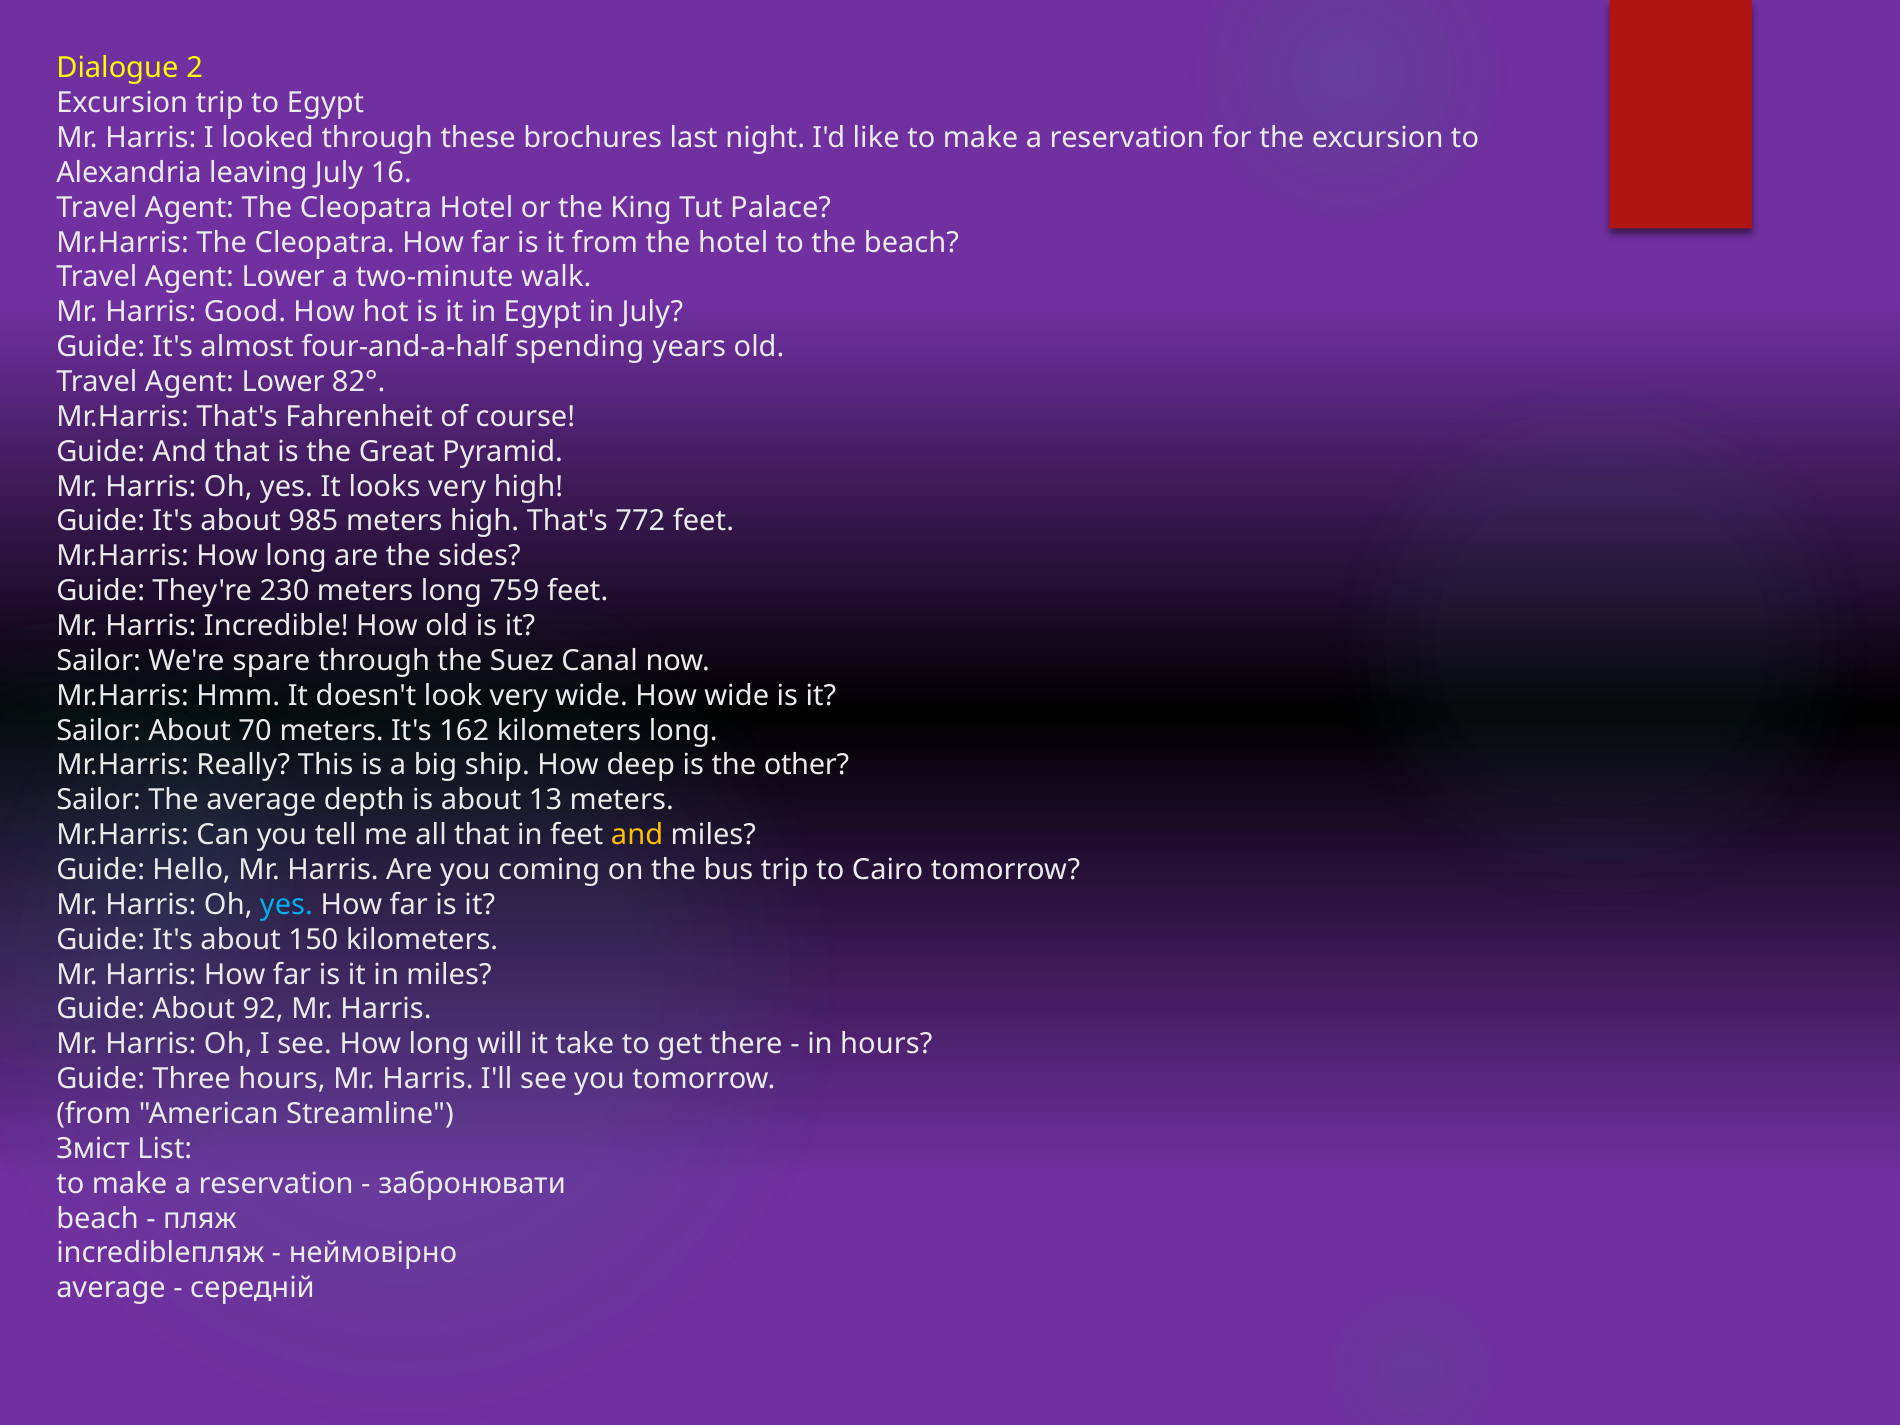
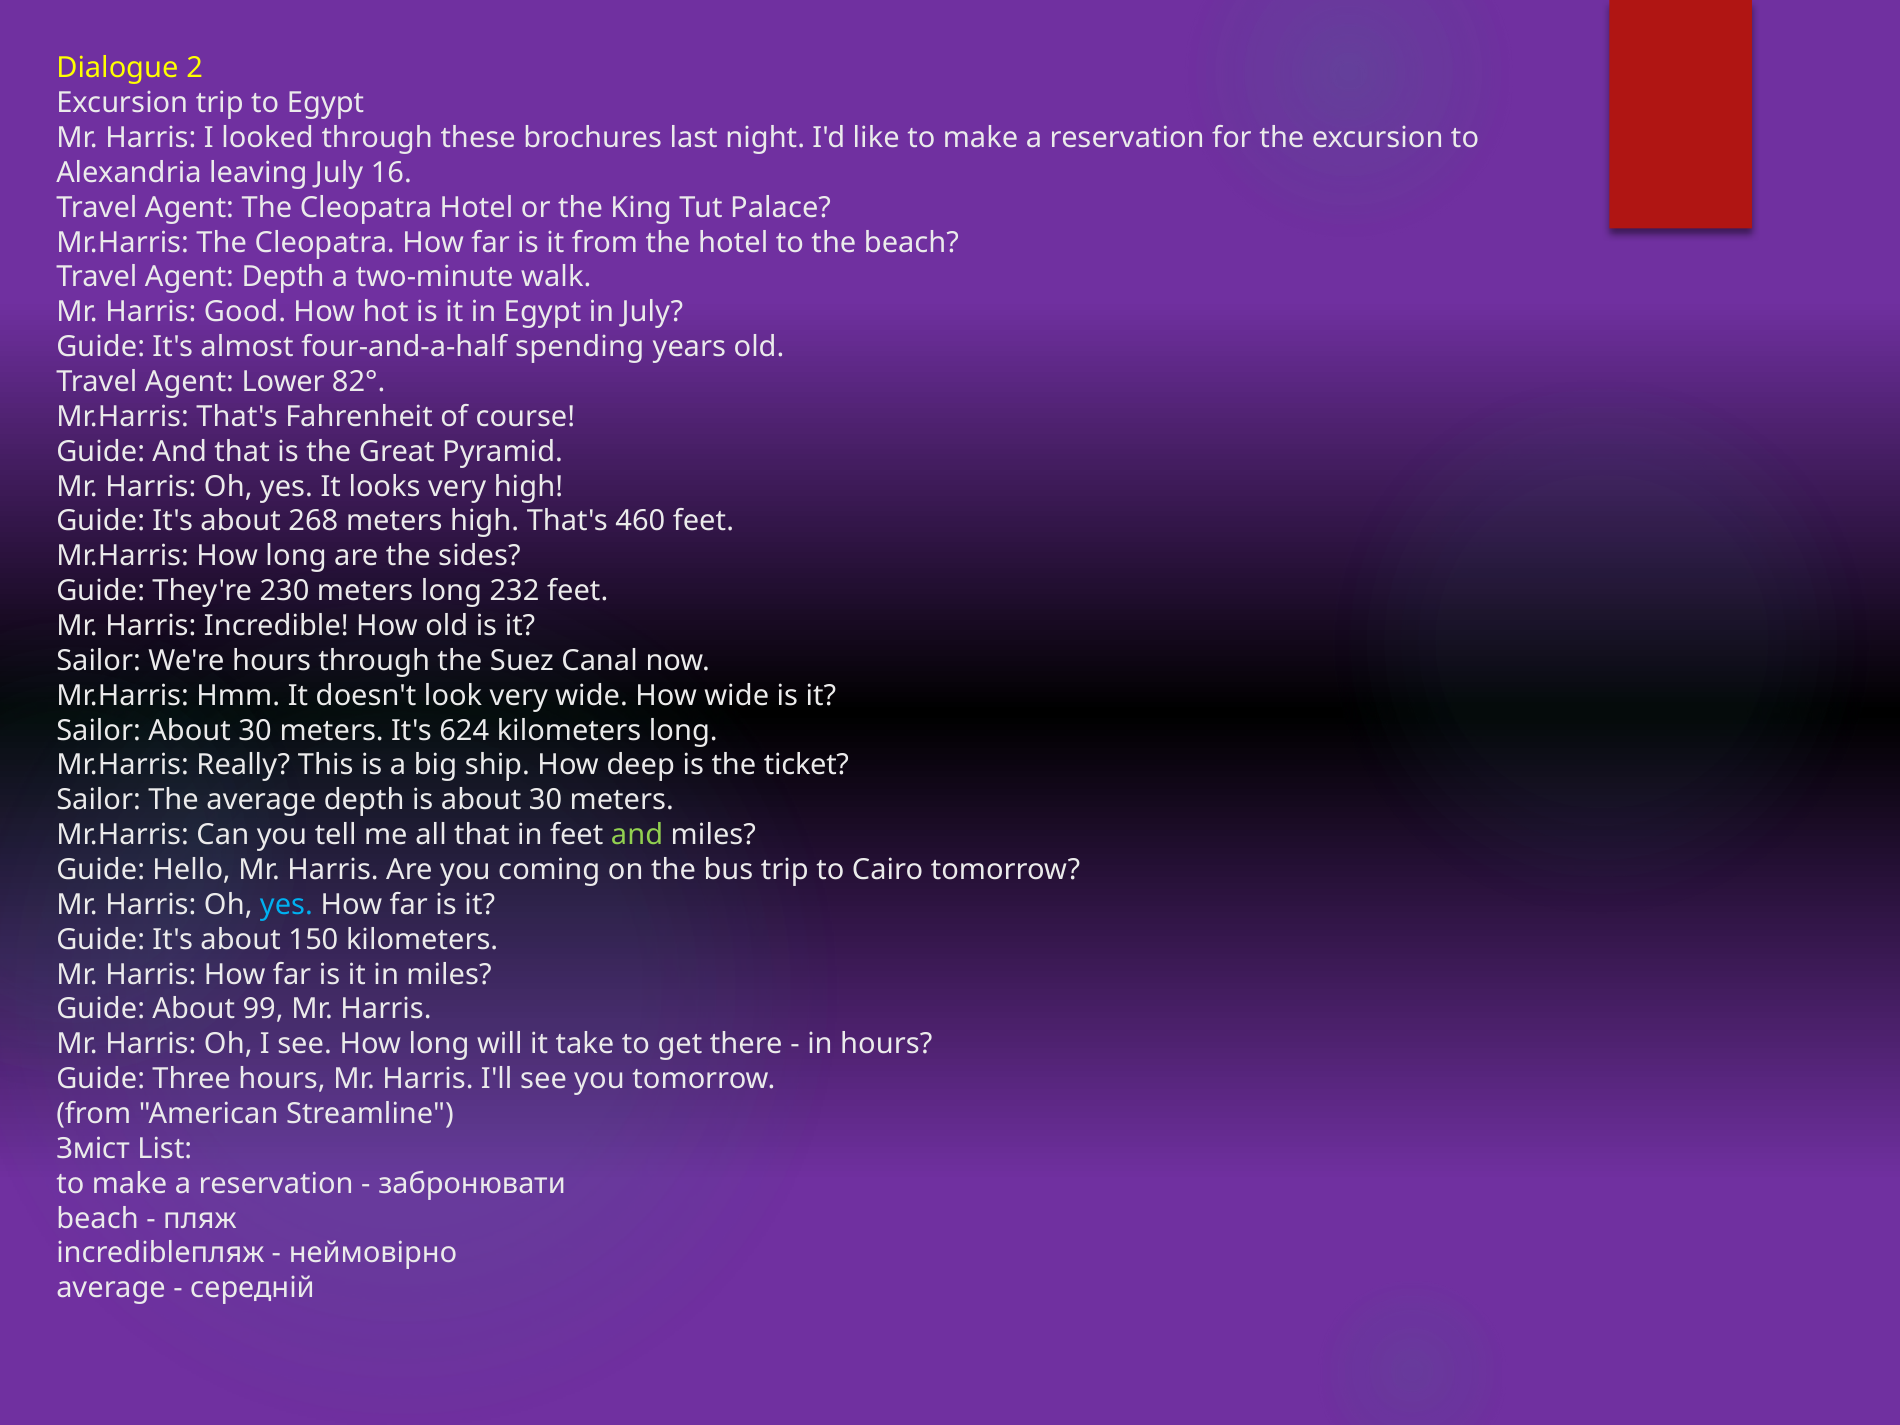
Lower: Lower -> Depth (283, 277)
985: 985 -> 268 (313, 521)
772: 772 -> 460 (640, 521)
759: 759 -> 232 (514, 591)
We're spare: spare -> hours (272, 661)
Sailor About 70: 70 -> 30 (255, 730)
162: 162 -> 624 (464, 730)
other: other -> ticket (807, 765)
is about 13: 13 -> 30 (545, 800)
and colour: yellow -> light green (637, 835)
92: 92 -> 99 (263, 1009)
